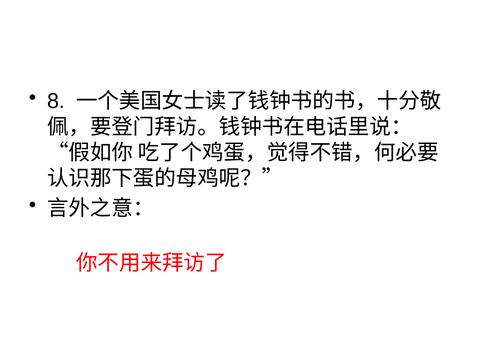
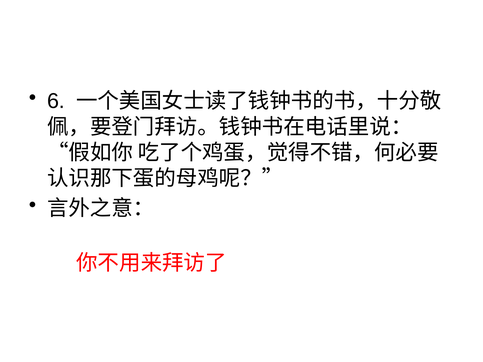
8: 8 -> 6 (56, 101)
